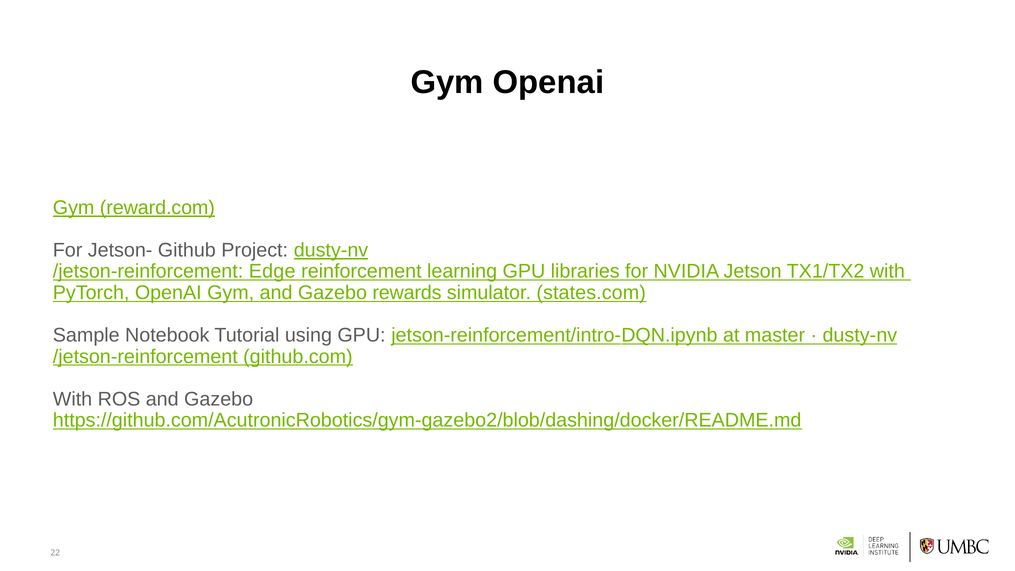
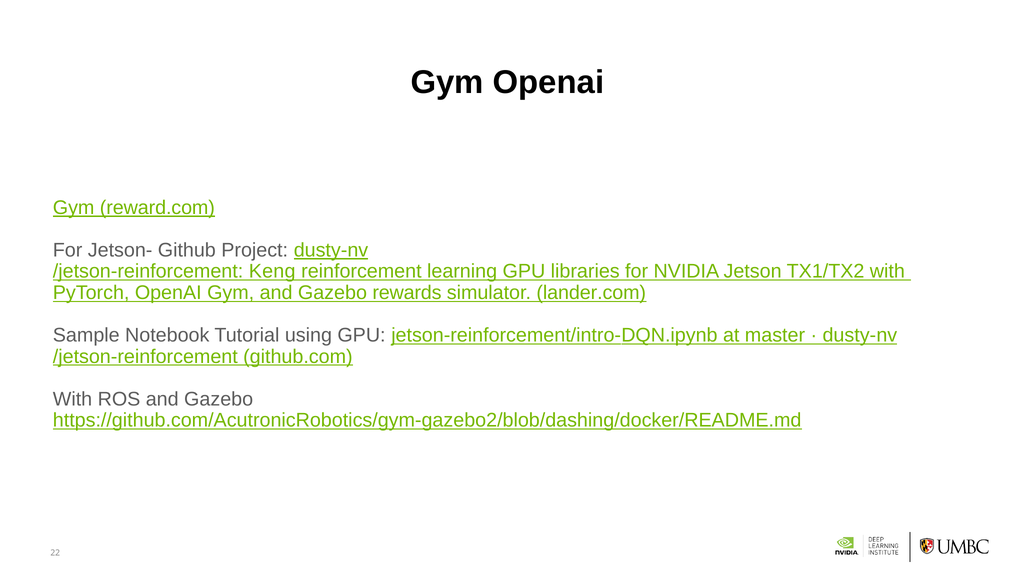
Edge: Edge -> Keng (272, 271)
states.com: states.com -> lander.com (591, 293)
